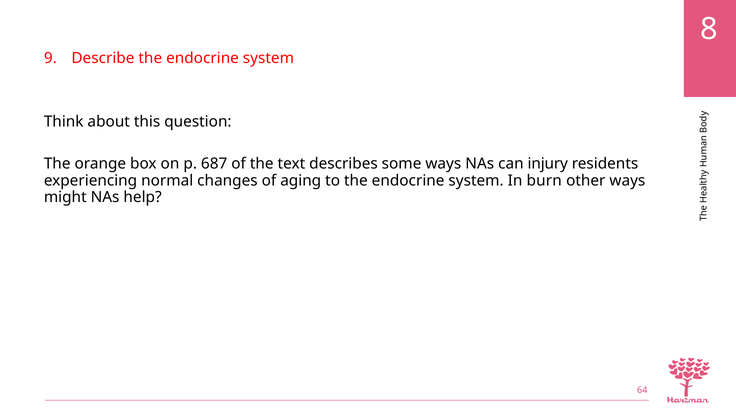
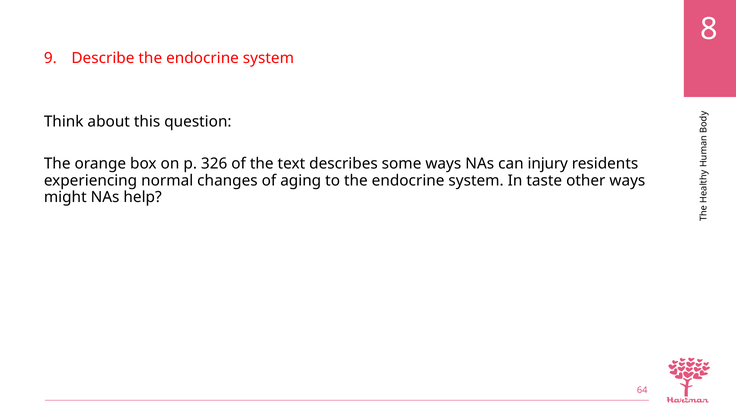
687: 687 -> 326 (214, 164)
burn: burn -> taste (544, 180)
